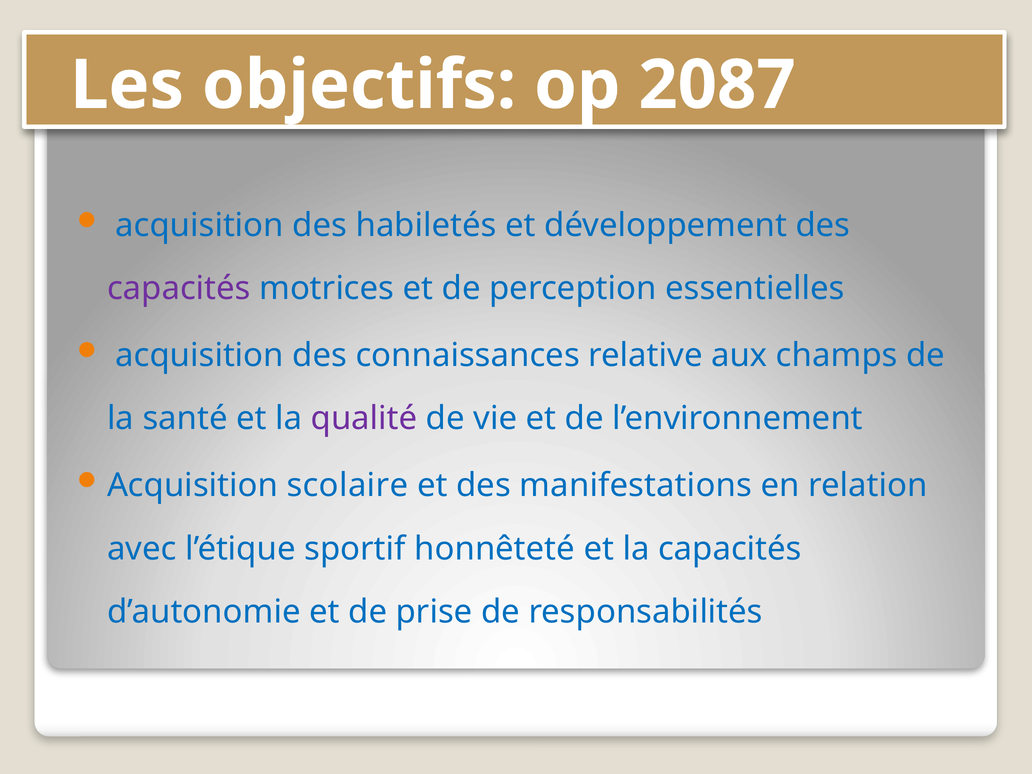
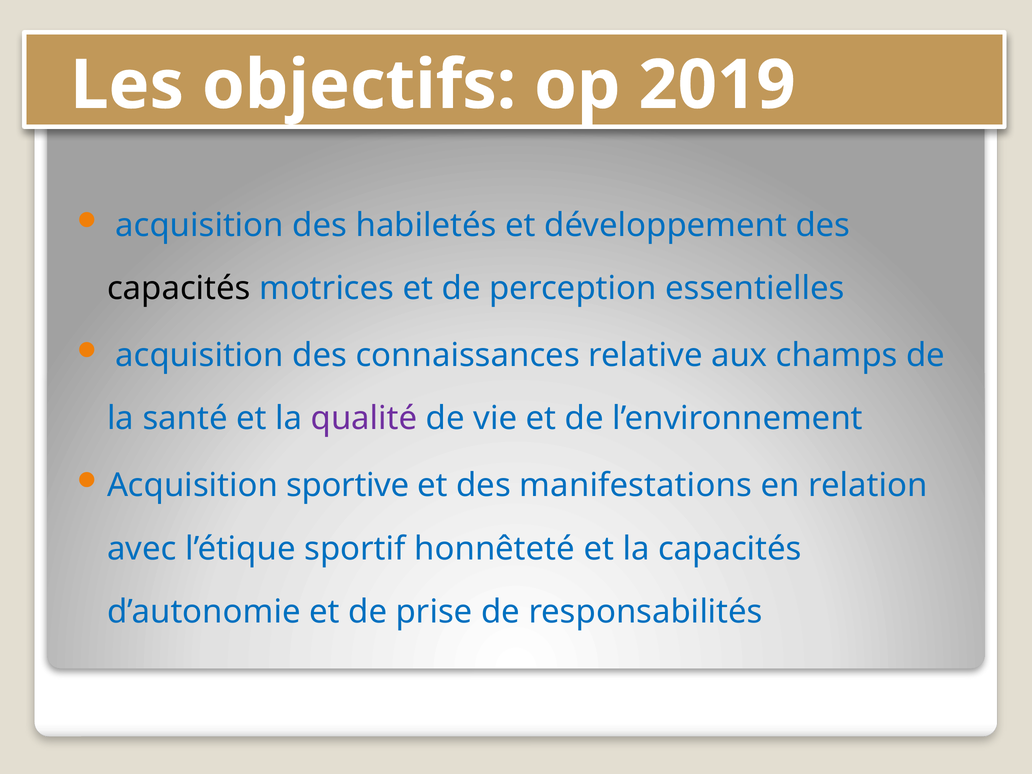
2087: 2087 -> 2019 (717, 85)
capacités colour: purple -> black (179, 289)
scolaire: scolaire -> sportive (348, 485)
